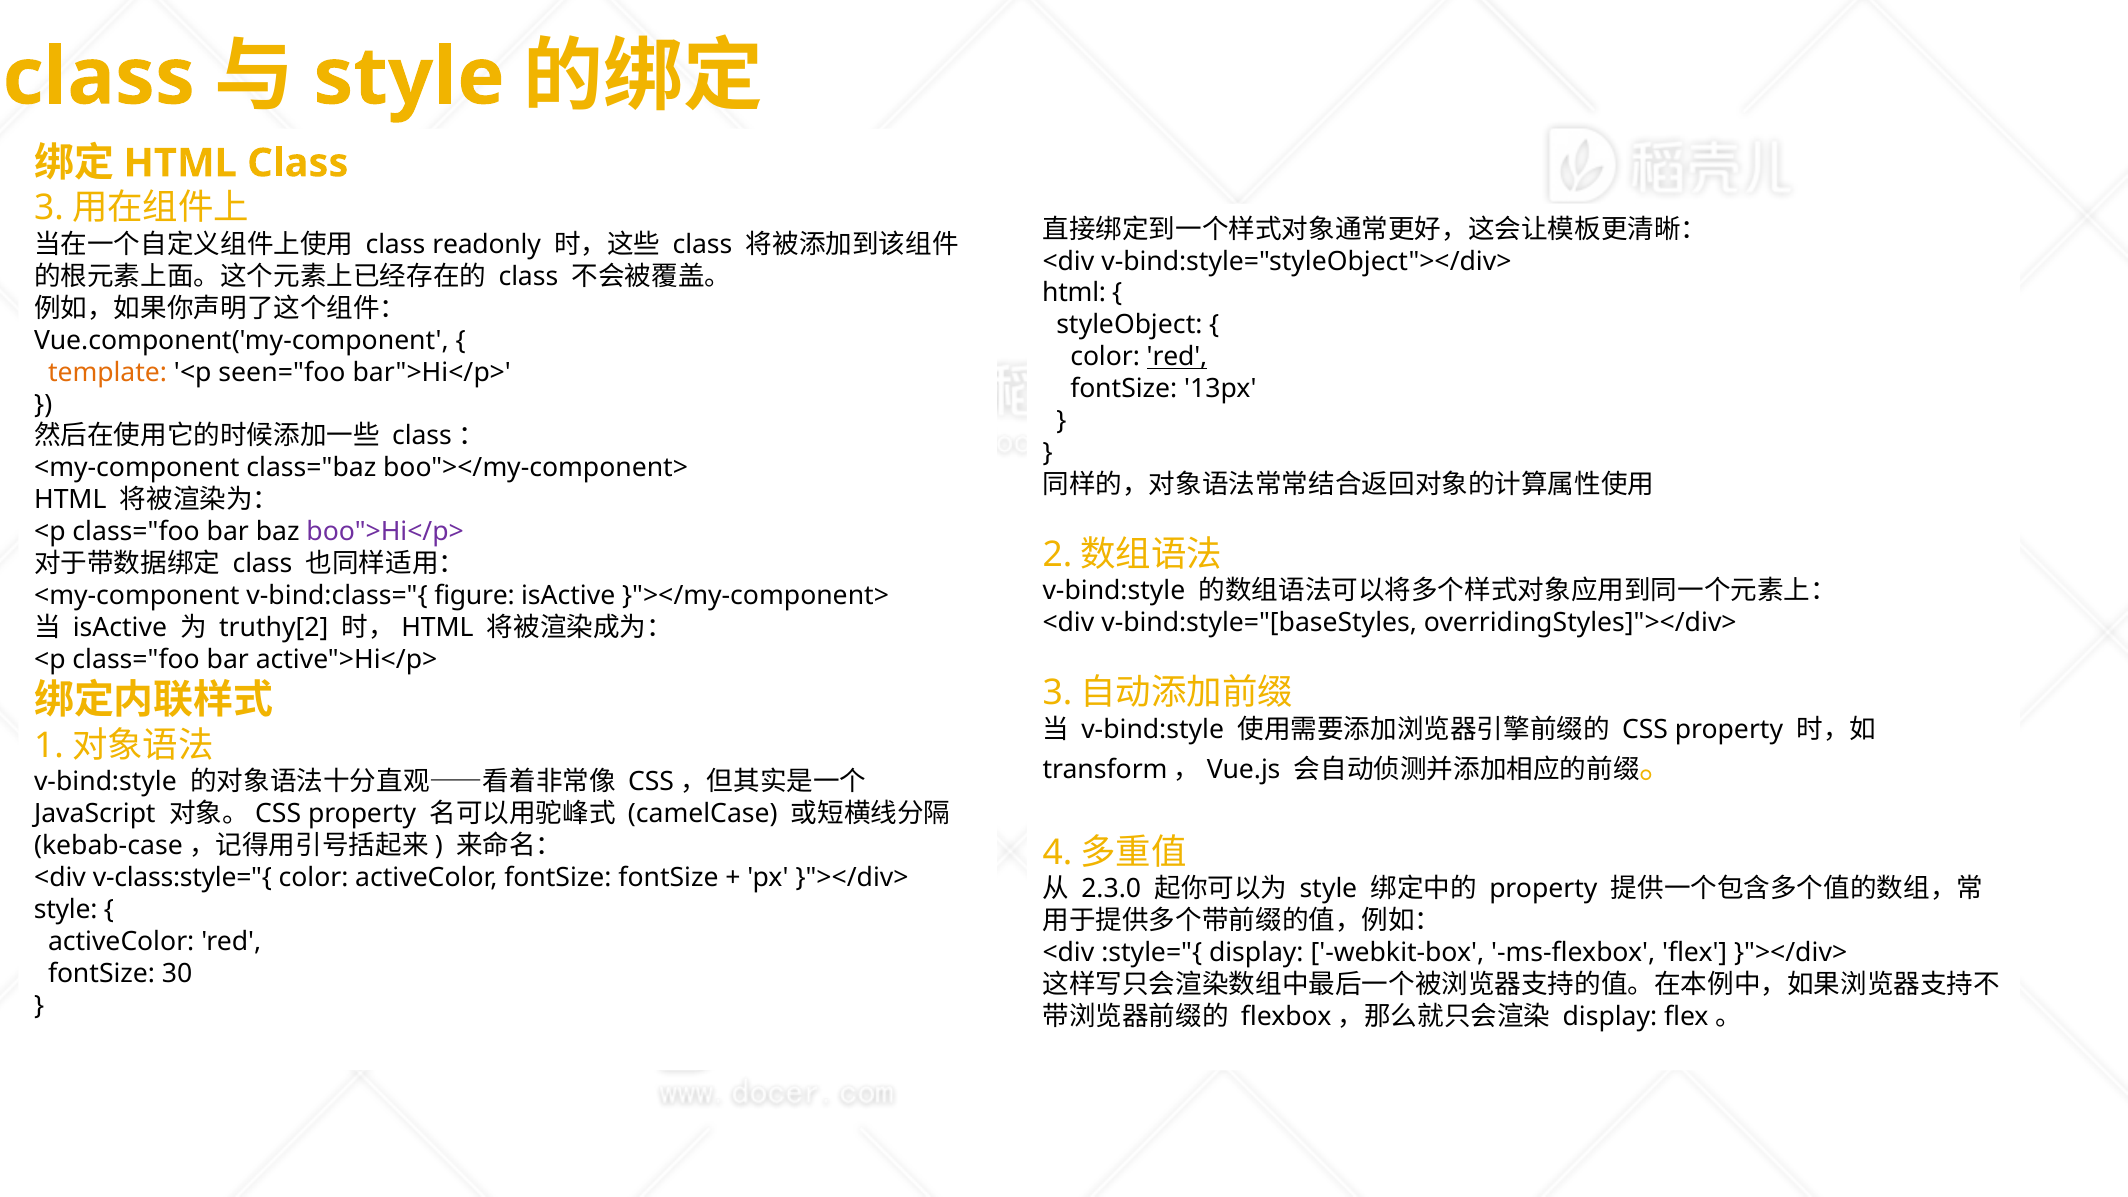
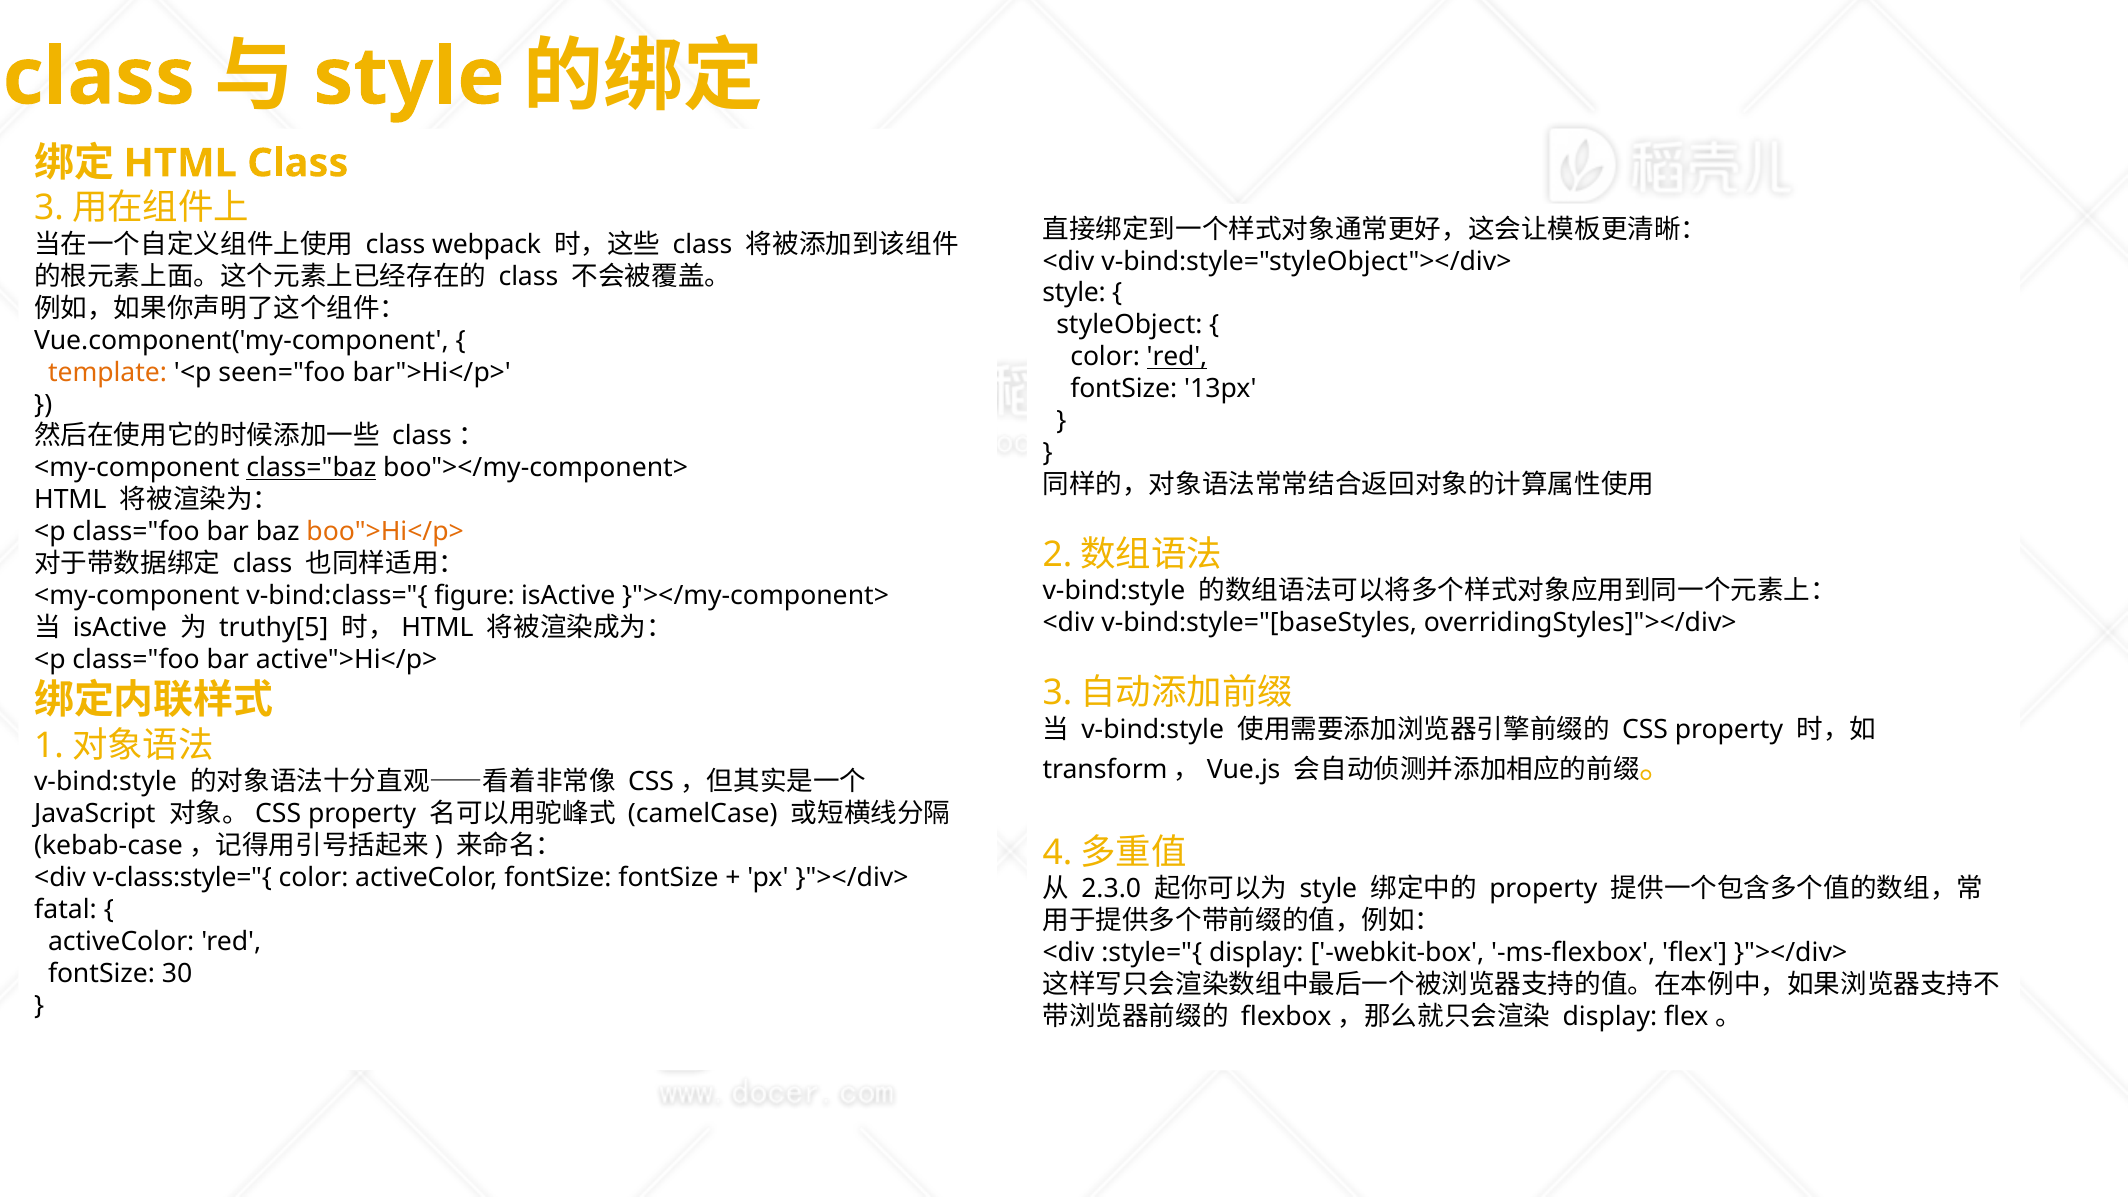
readonly: readonly -> webpack (487, 245)
html: html -> style (1074, 293)
class="baz underline: none -> present (311, 468)
boo">Hi</p> colour: purple -> orange (385, 532)
truthy[2: truthy[2 -> truthy[5 (274, 628)
style: style -> fatal (66, 910)
